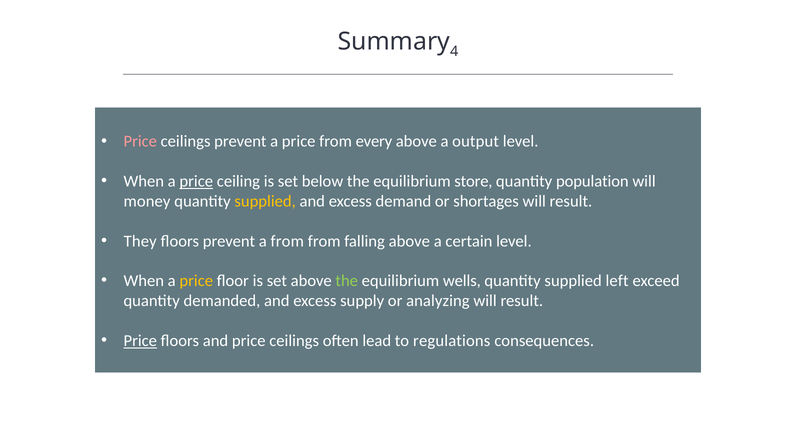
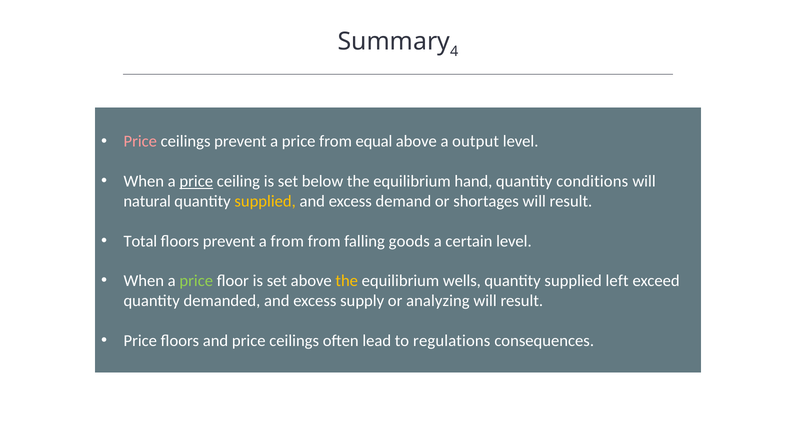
every: every -> equal (374, 141)
store: store -> hand (473, 181)
population: population -> conditions (592, 181)
money: money -> natural (147, 201)
They: They -> Total (140, 241)
falling above: above -> goods (409, 241)
price colour: yellow -> light green (196, 281)
the colour: light green -> yellow (347, 281)
Price underline: present -> none (140, 340)
